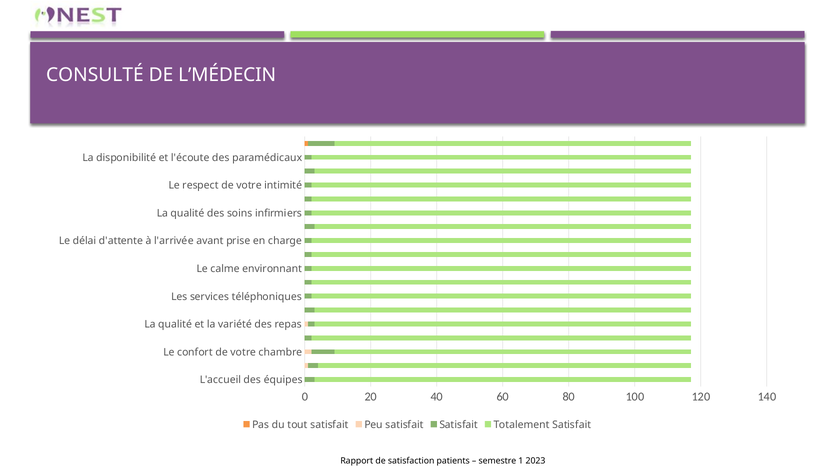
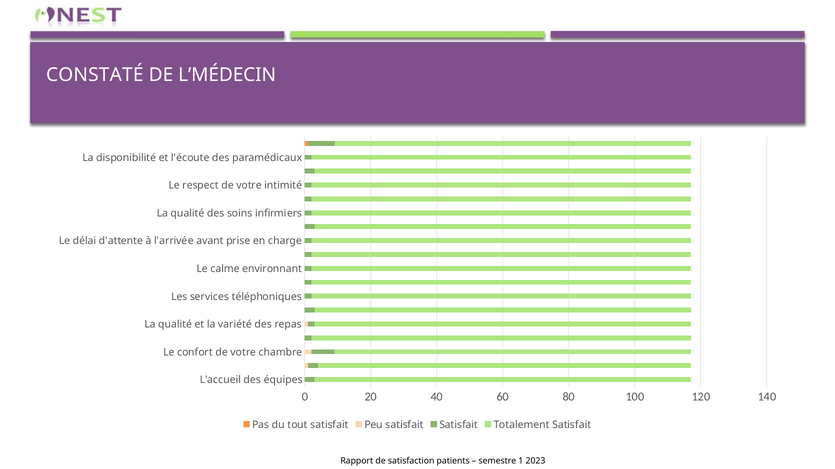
CONSULTÉ: CONSULTÉ -> CONSTATÉ (95, 75)
